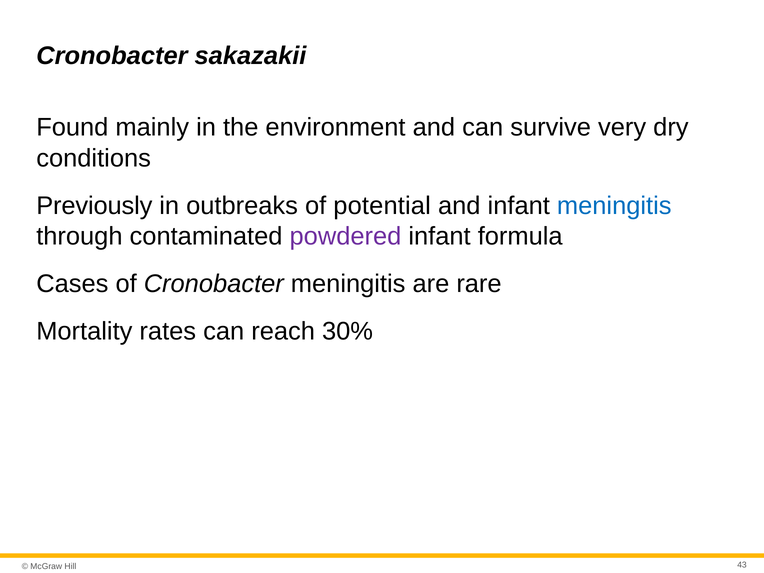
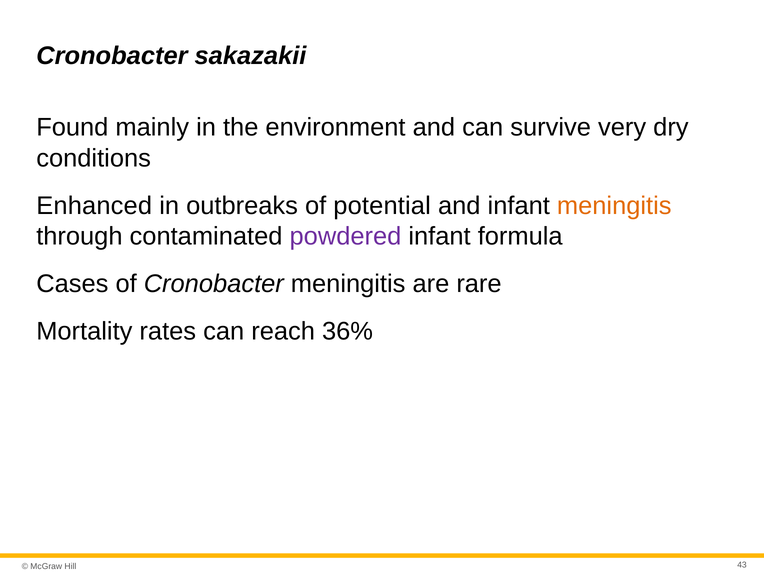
Previously: Previously -> Enhanced (94, 206)
meningitis colour: blue -> orange (614, 206)
30%: 30% -> 36% (348, 331)
